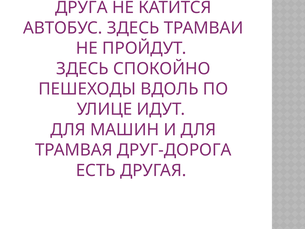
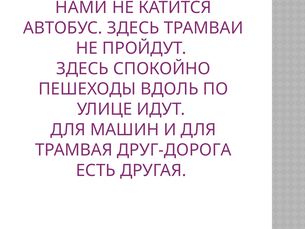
ДРУГА: ДРУГА -> НАМИ (81, 8)
